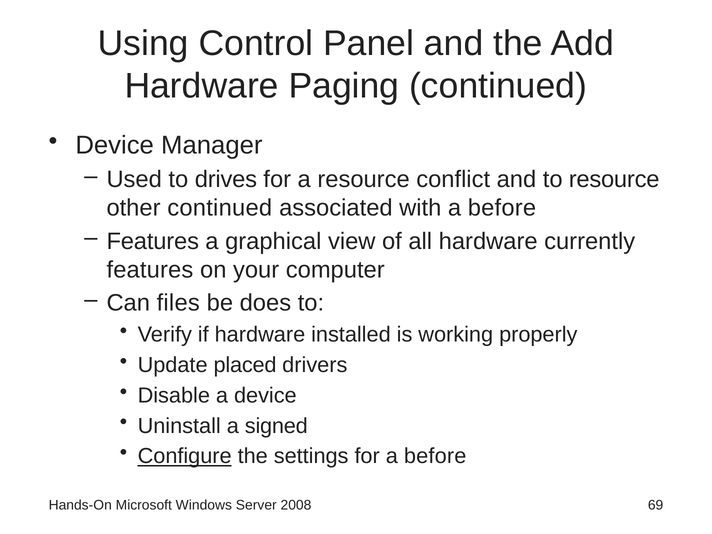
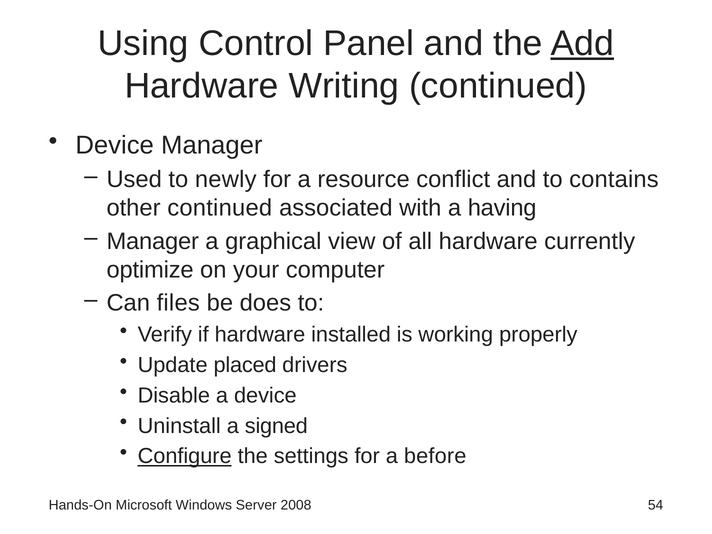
Add underline: none -> present (582, 43)
Paging: Paging -> Writing (344, 86)
drives: drives -> newly (226, 180)
to resource: resource -> contains (614, 180)
with a before: before -> having (502, 208)
Features: Features -> Manager (153, 241)
features: features -> optimize (150, 270)
69: 69 -> 54 (656, 505)
